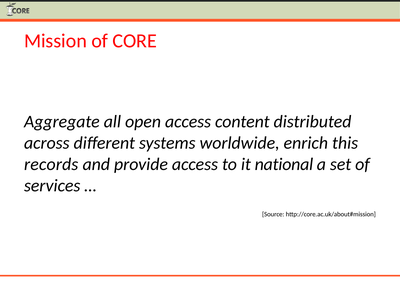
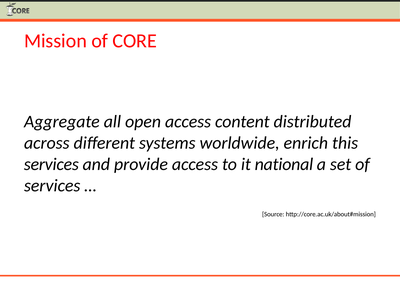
records: records -> services (51, 164)
